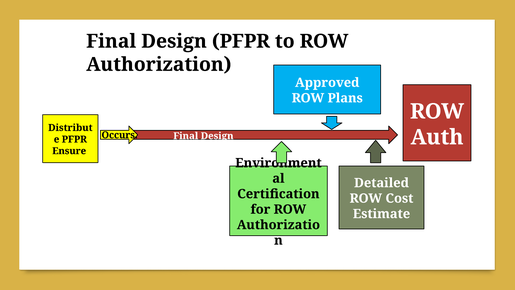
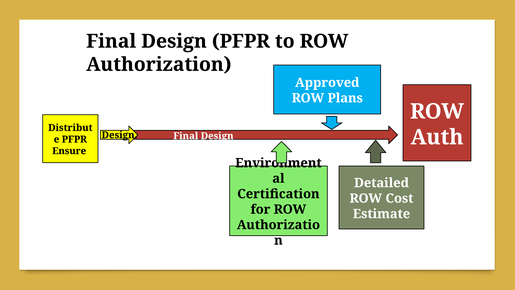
Occurs: Occurs -> Design (120, 135)
